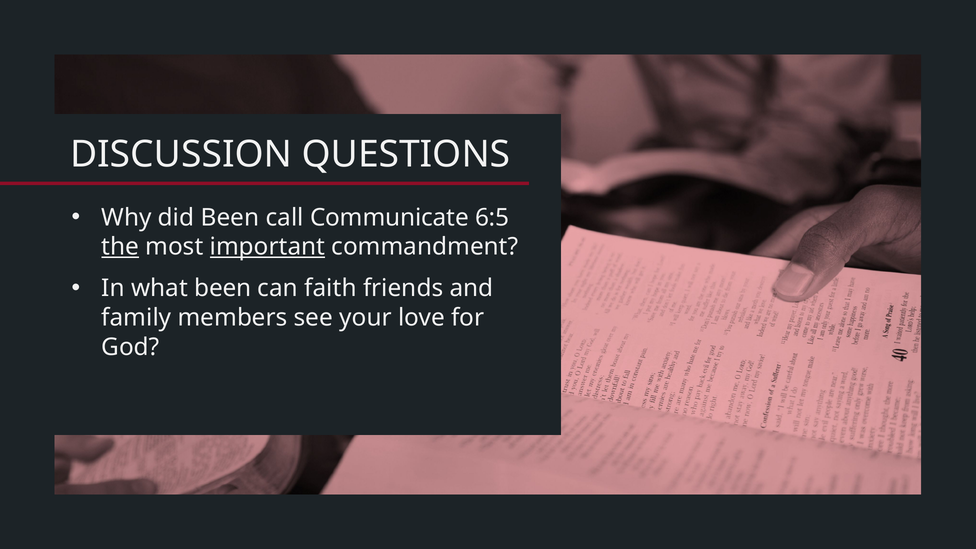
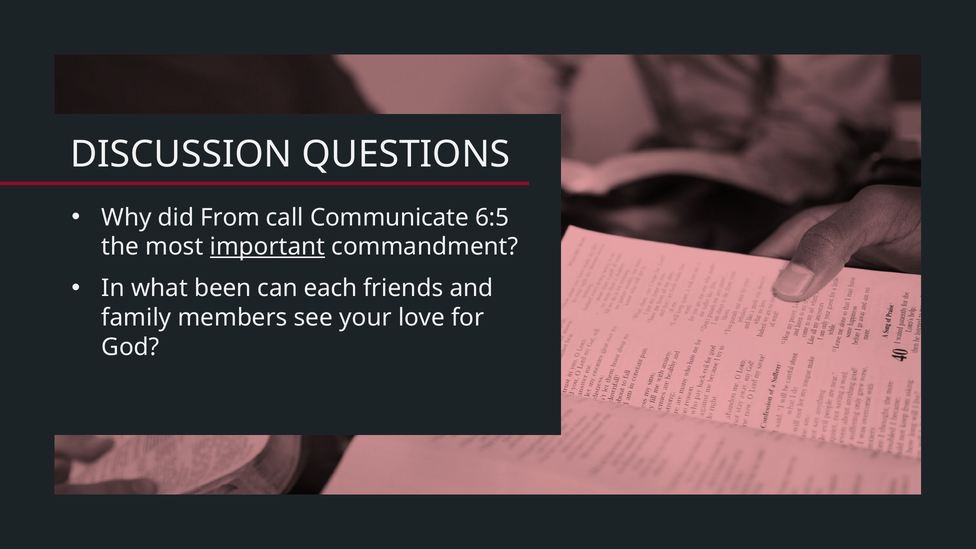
did Been: Been -> From (230, 218)
the underline: present -> none (120, 247)
faith: faith -> each (331, 288)
